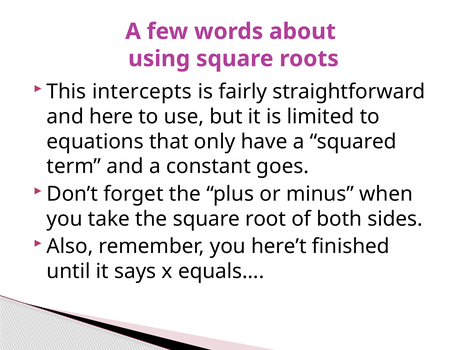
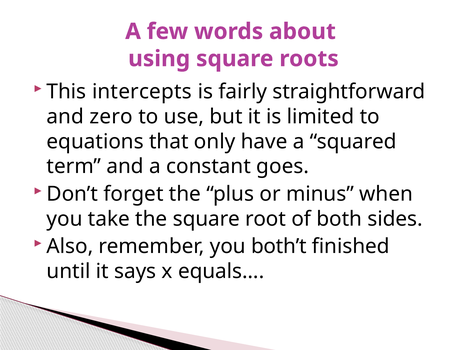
here: here -> zero (111, 117)
here’t: here’t -> both’t (279, 247)
